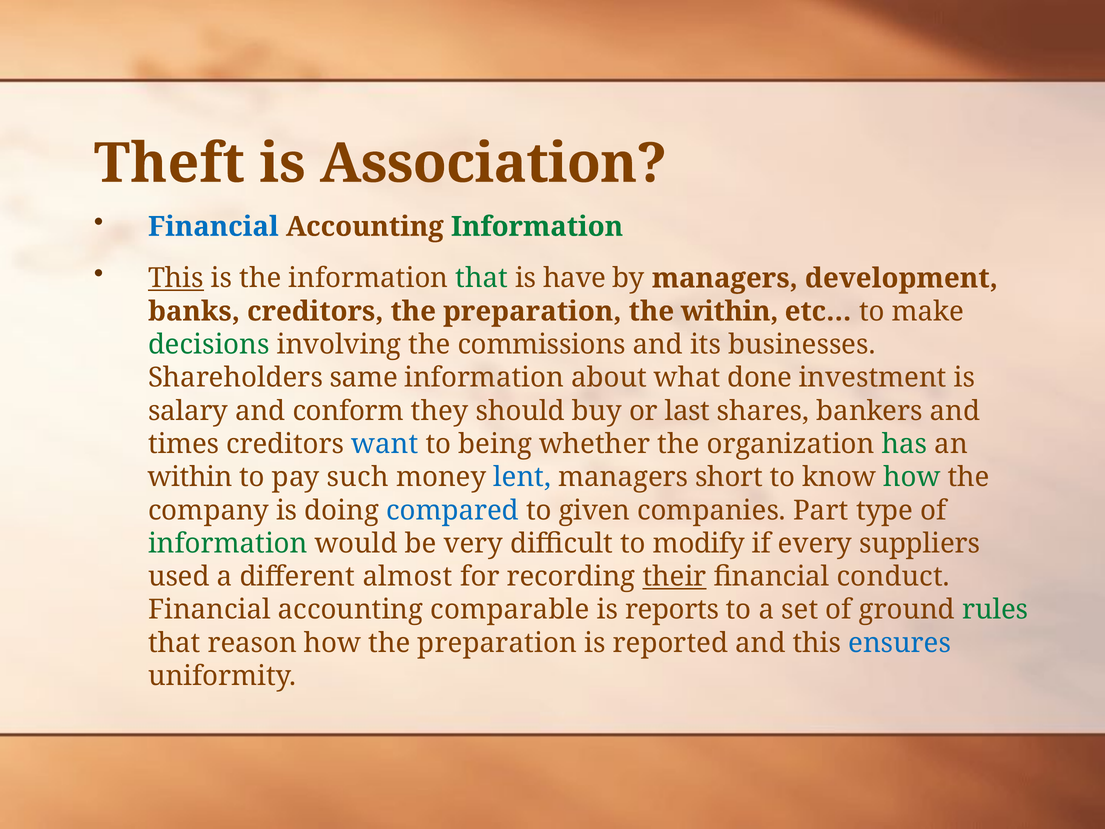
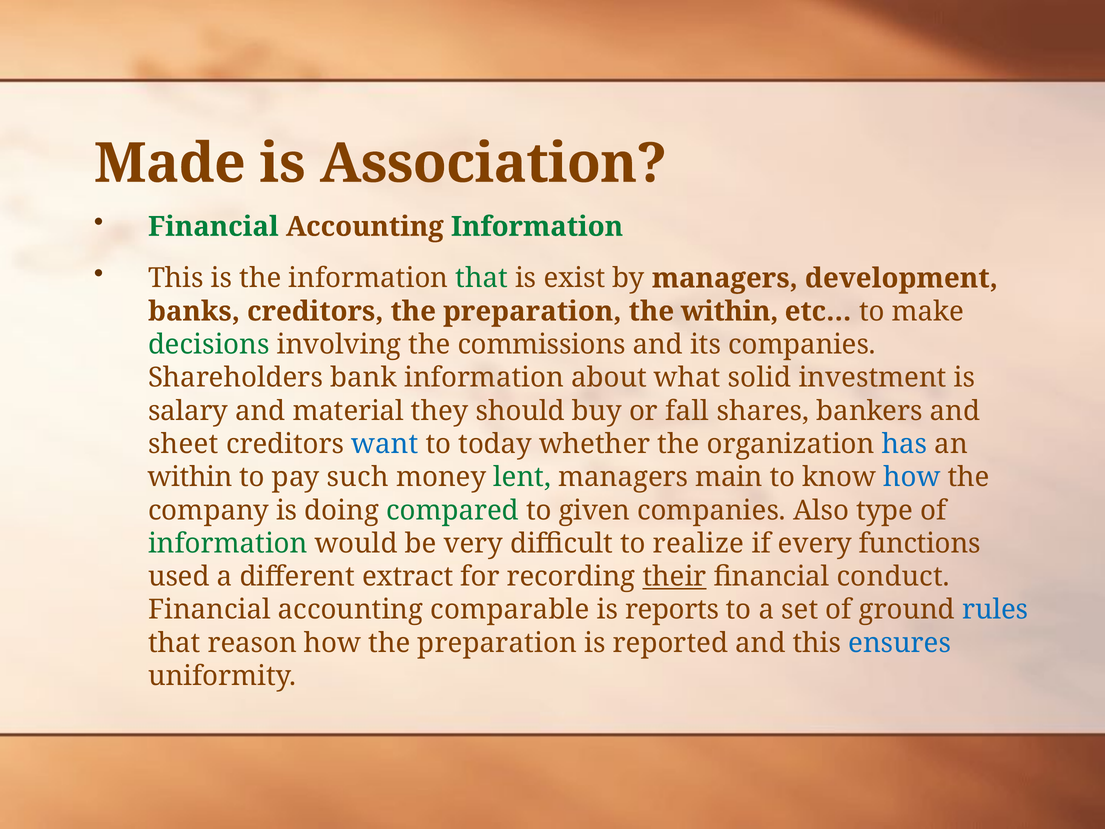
Theft: Theft -> Made (170, 164)
Financial colour: blue -> green (213, 227)
This underline: present -> none (176, 278)
have: have -> exist (574, 278)
its businesses: businesses -> companies (802, 344)
same: same -> bank (364, 378)
done: done -> solid (760, 378)
conform: conform -> material (348, 411)
last: last -> fall (687, 411)
times: times -> sheet (183, 444)
being: being -> today (495, 444)
has colour: green -> blue (905, 444)
lent colour: blue -> green (522, 477)
short: short -> main (729, 477)
how colour: green -> blue (912, 477)
compared colour: blue -> green (453, 510)
Part: Part -> Also (821, 510)
modify: modify -> realize (699, 543)
suppliers: suppliers -> functions (920, 543)
almost: almost -> extract (408, 577)
rules colour: green -> blue (995, 610)
